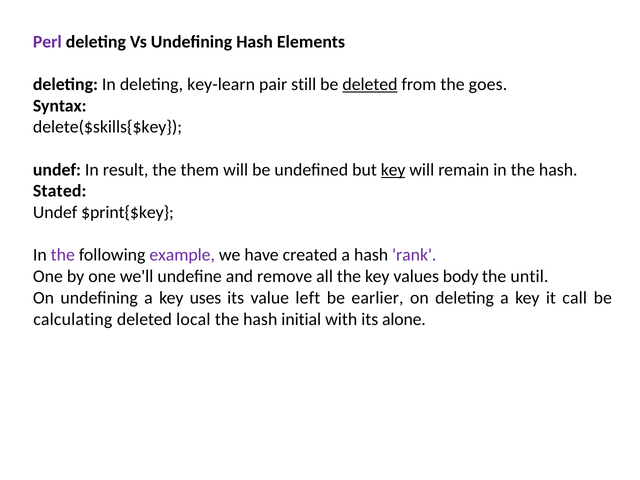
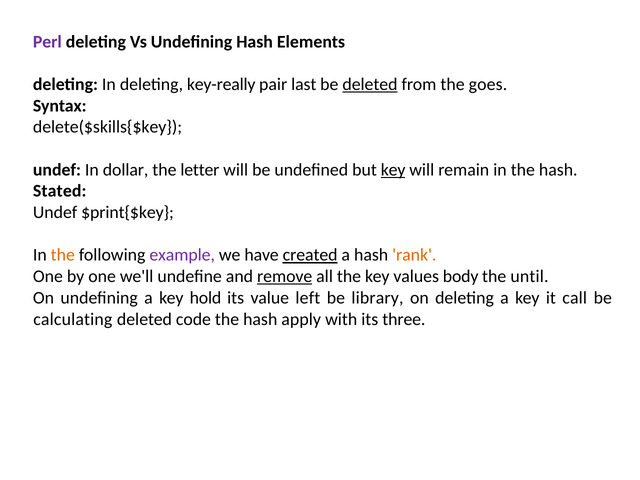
key-learn: key-learn -> key-really (221, 84)
still: still -> last (304, 84)
result: result -> dollar (126, 170)
them: them -> letter (200, 170)
the colour: purple -> orange (63, 255)
created underline: none -> present (310, 255)
rank colour: purple -> orange (414, 255)
remove underline: none -> present (285, 276)
uses: uses -> hold (205, 298)
earlier: earlier -> library (377, 298)
local: local -> code (193, 319)
initial: initial -> apply (301, 319)
alone: alone -> three (404, 319)
